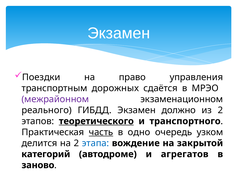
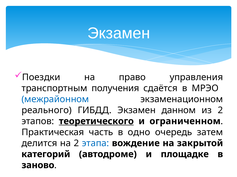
дорожных: дорожных -> получения (115, 89)
межрайонном colour: purple -> blue (55, 100)
должно: должно -> данном (179, 111)
транспортного: транспортного -> ограниченном (185, 122)
часть underline: present -> none (101, 133)
узком: узком -> затем (210, 133)
агрегатов: агрегатов -> площадке (185, 155)
